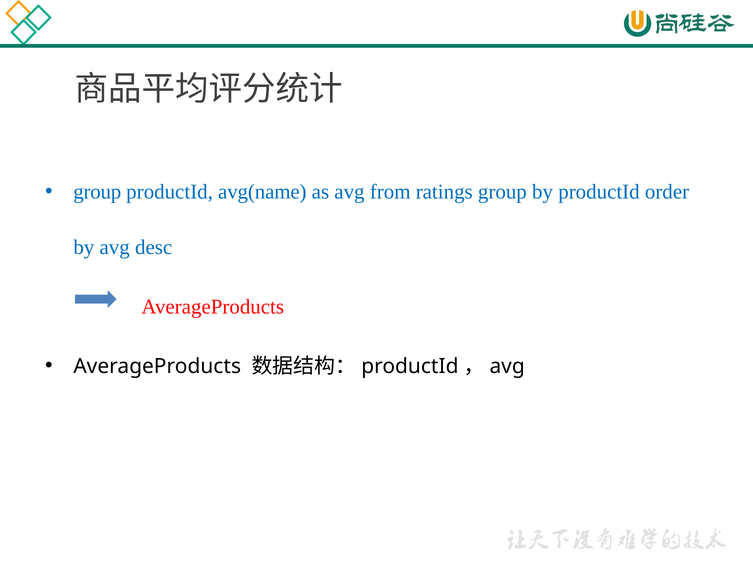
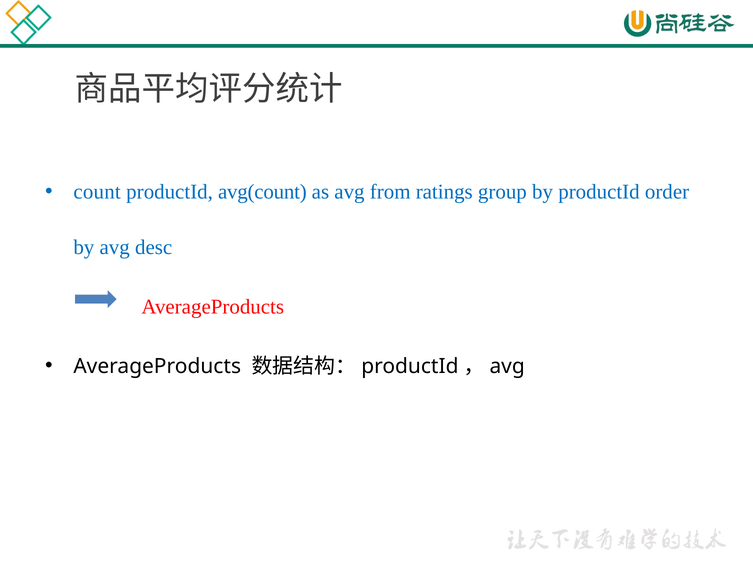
group: group -> count (97, 192)
avg(name: avg(name -> avg(count (262, 192)
